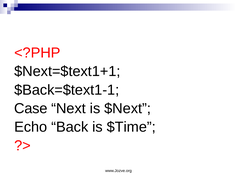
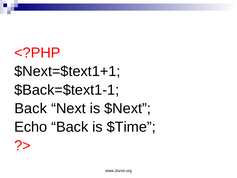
Case: Case -> Back (31, 108)
